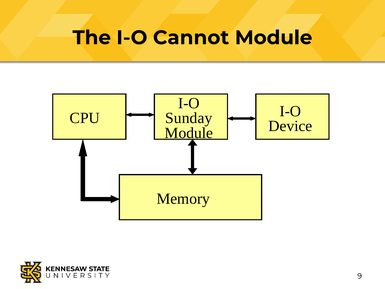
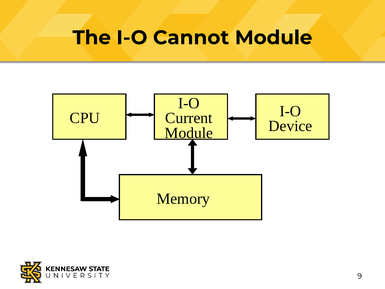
Sunday: Sunday -> Current (189, 118)
